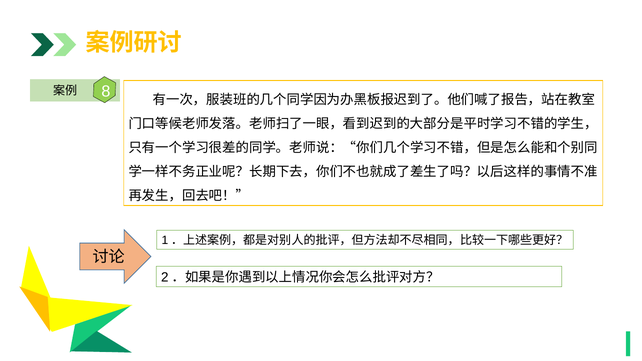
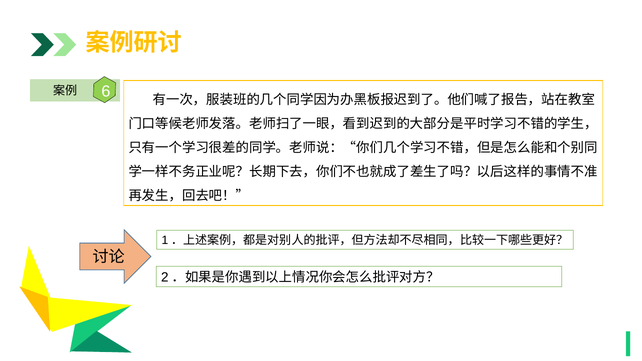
8: 8 -> 6 (106, 91)
